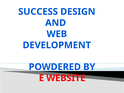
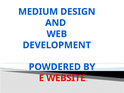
SUCCESS: SUCCESS -> MEDIUM (38, 12)
